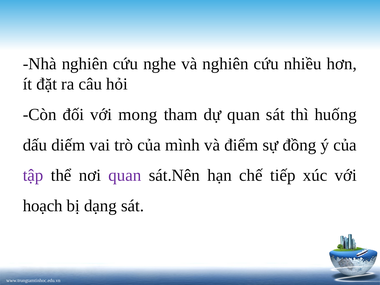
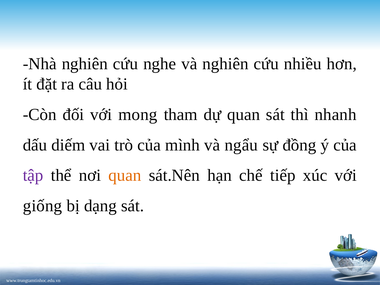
huống: huống -> nhanh (336, 115)
điểm: điểm -> ngẩu (241, 145)
quan colour: purple -> orange (125, 175)
hoạch: hoạch -> giống (43, 206)
